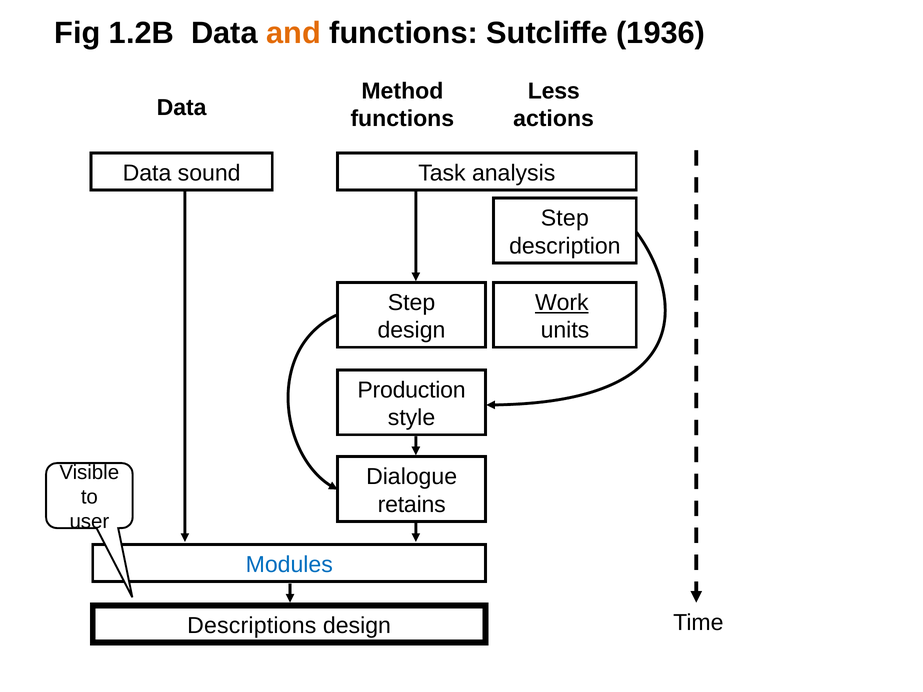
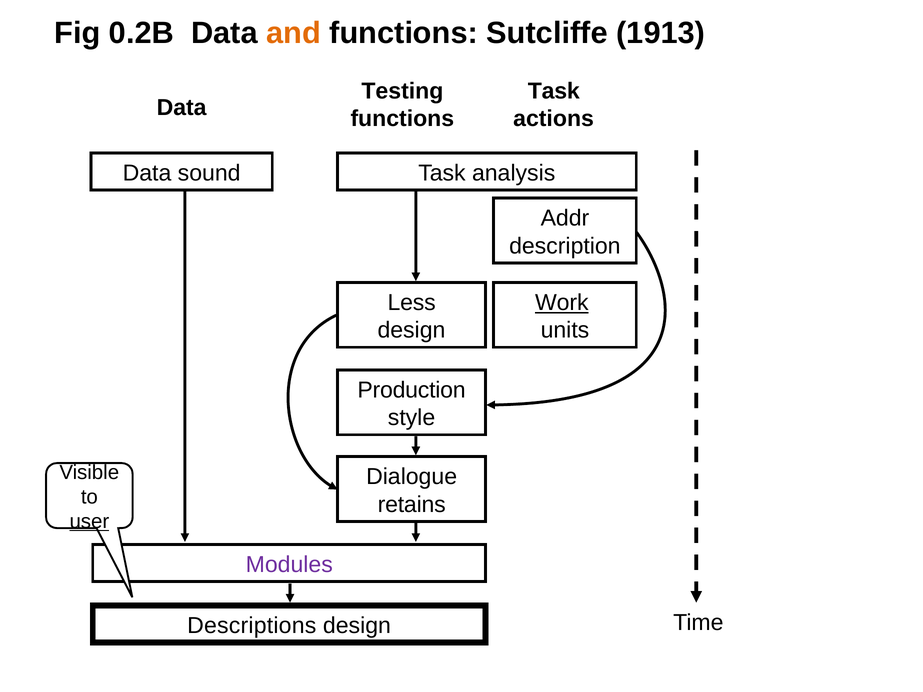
1.2B: 1.2B -> 0.2B (141, 33)
1936: 1936 -> 1913 (661, 33)
Method: Method -> Testing (402, 91)
Less: Less -> Task (554, 91)
Step: Step -> Addr (565, 218)
Step: Step -> Less (412, 303)
user underline: none -> present (89, 522)
Modules colour: blue -> purple (289, 565)
